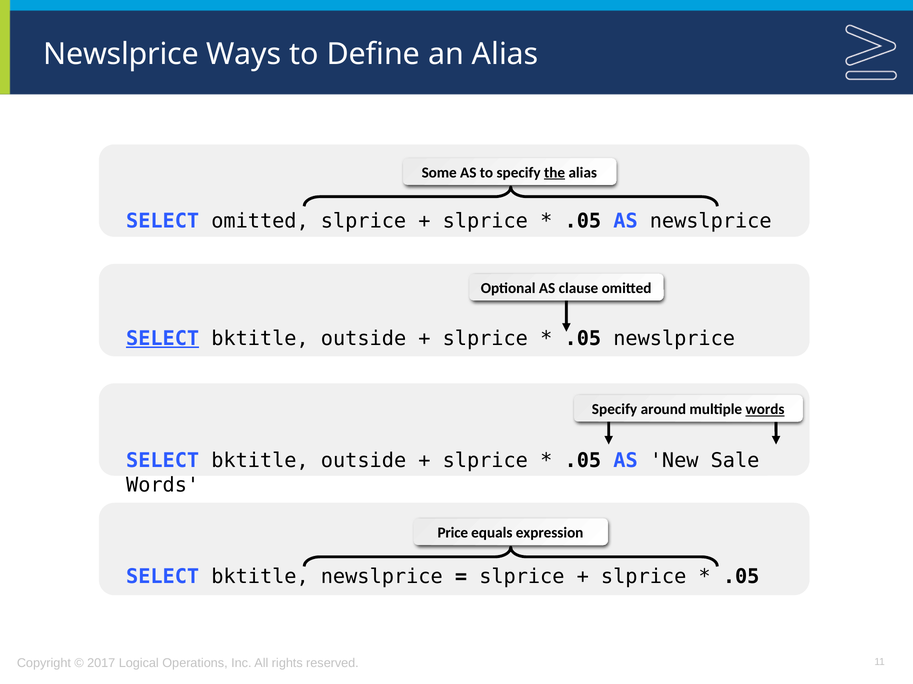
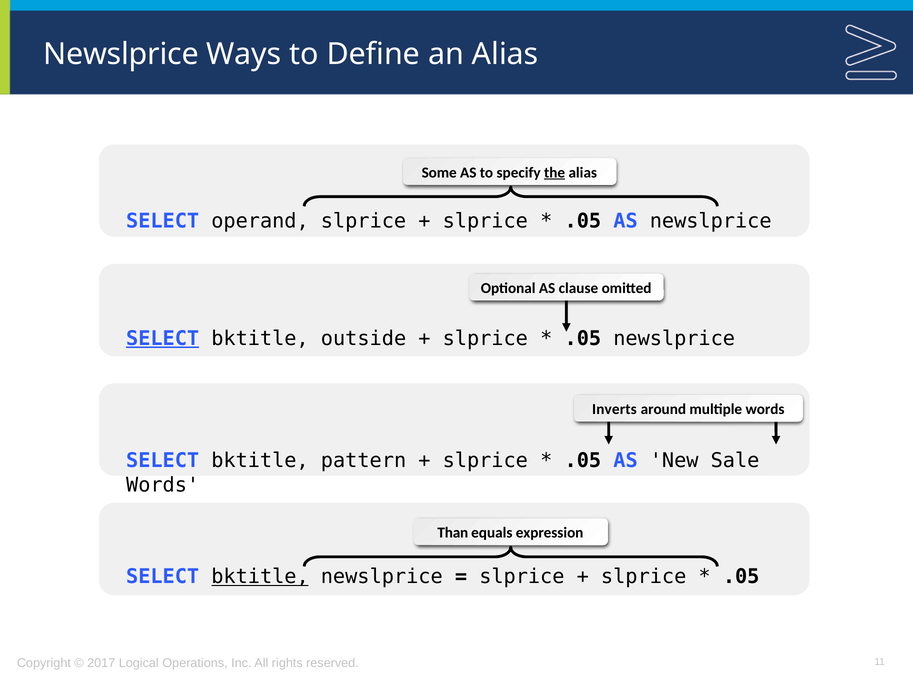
SELECT omitted: omitted -> operand (260, 221)
Specify: Specify -> Inverts (614, 410)
words underline: present -> none (765, 410)
outside: outside -> pattern (364, 461)
Price: Price -> Than (453, 533)
bktitle underline: none -> present (260, 577)
